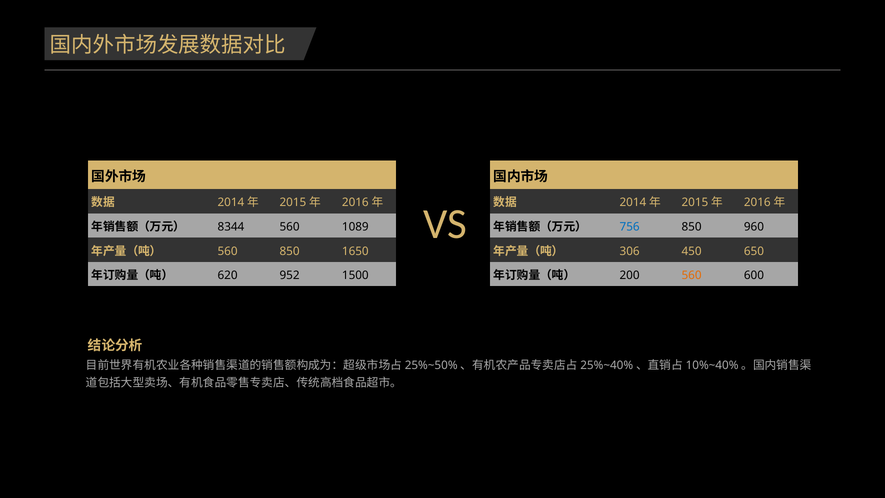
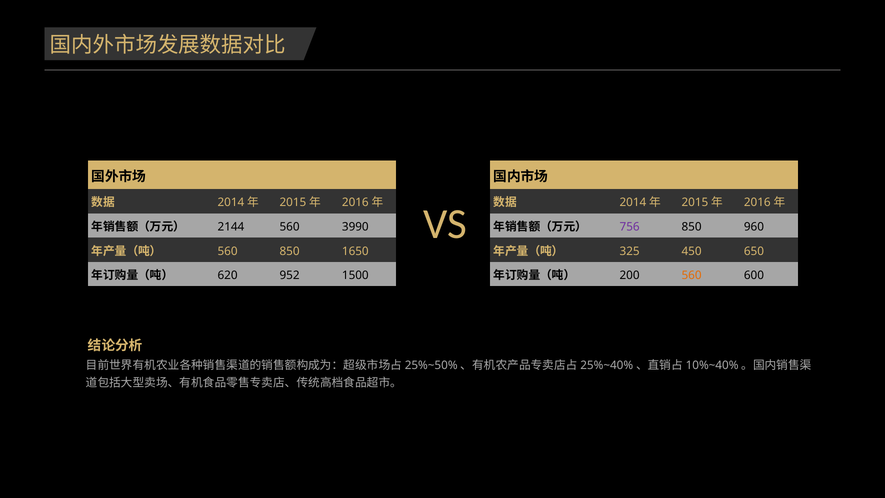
8344: 8344 -> 2144 (231, 227)
1089: 1089 -> 3990 (355, 227)
756 colour: blue -> purple (630, 227)
306: 306 -> 325 (630, 251)
